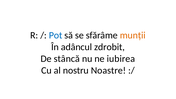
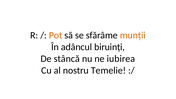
Pot colour: blue -> orange (56, 35)
zdrobit: zdrobit -> biruinți (110, 47)
Noastre: Noastre -> Temelie (108, 70)
